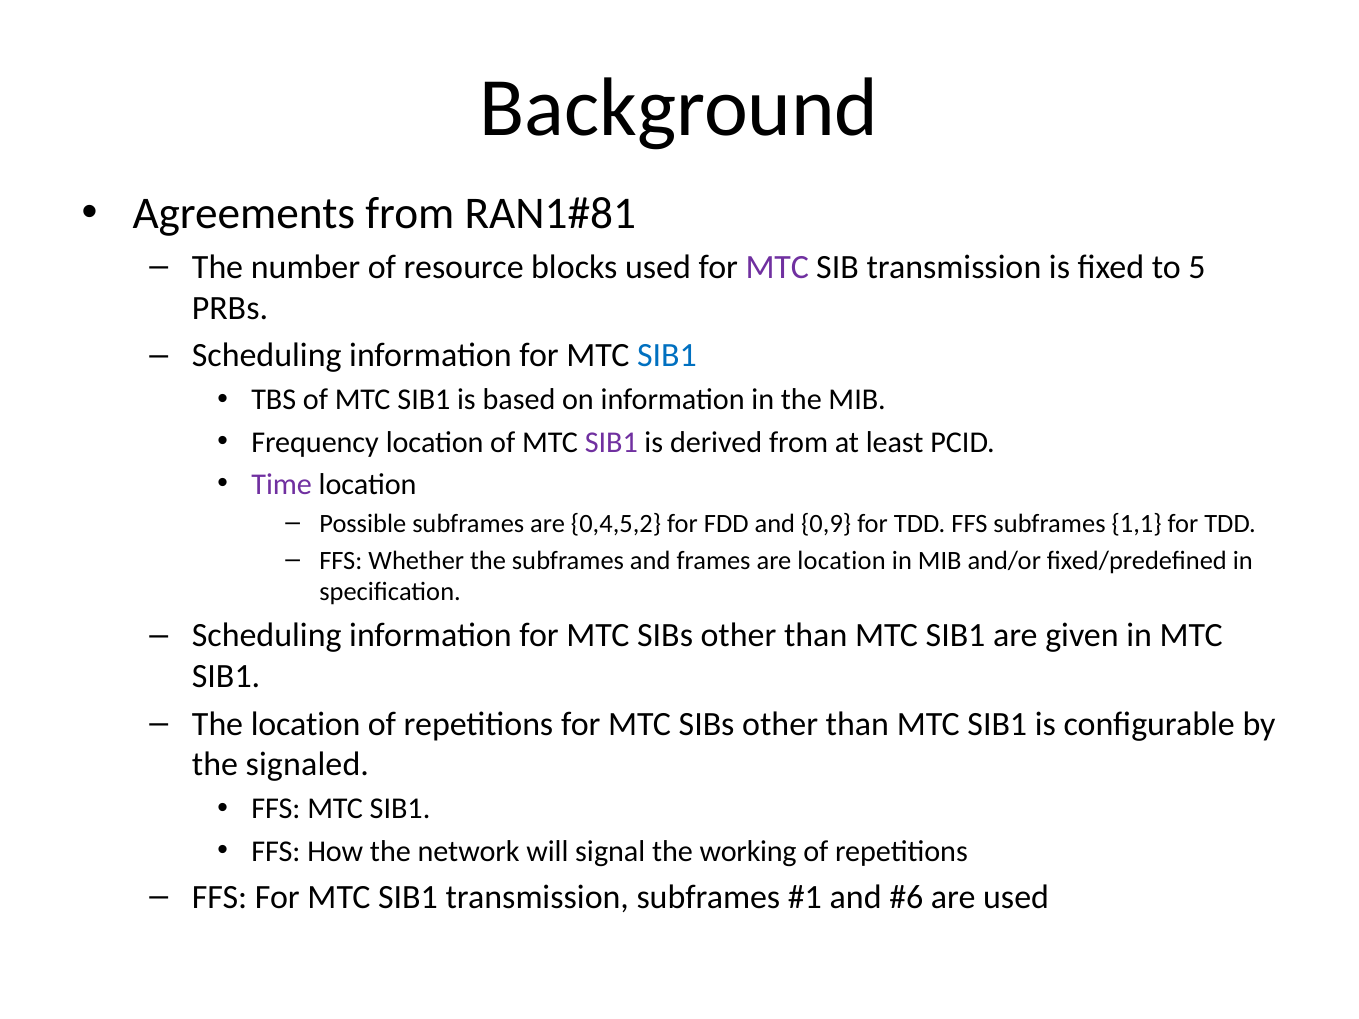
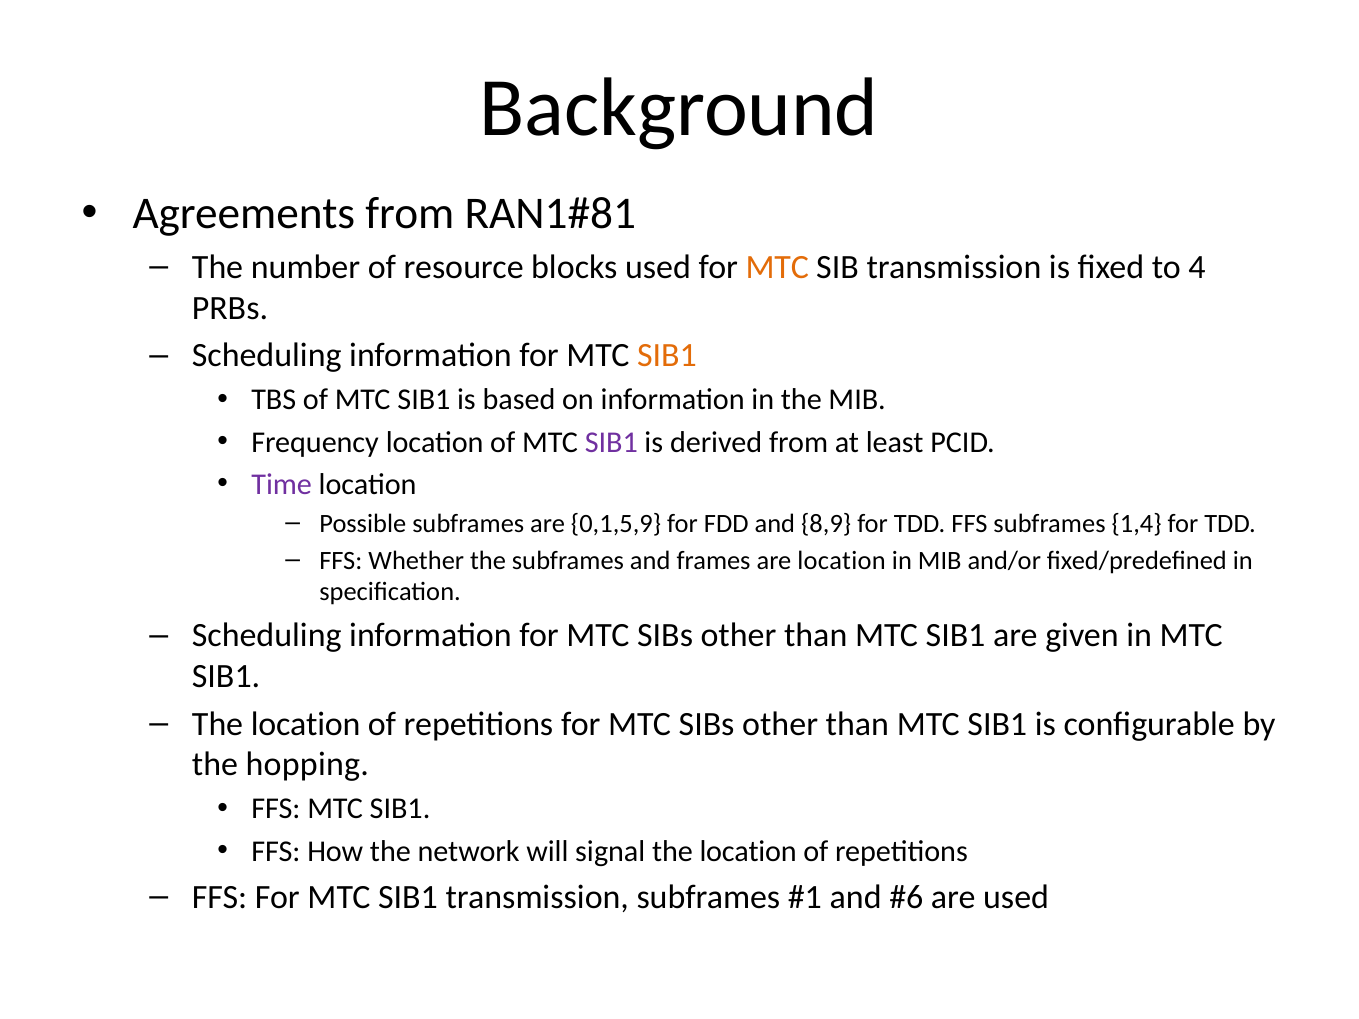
MTC colour: purple -> orange (777, 267)
5: 5 -> 4 (1197, 267)
SIB1 colour: blue -> orange (667, 356)
0,4,5,2: 0,4,5,2 -> 0,1,5,9 (616, 524)
0,9: 0,9 -> 8,9 (826, 524)
1,1: 1,1 -> 1,4 (1137, 524)
signaled: signaled -> hopping (307, 765)
signal the working: working -> location (748, 852)
